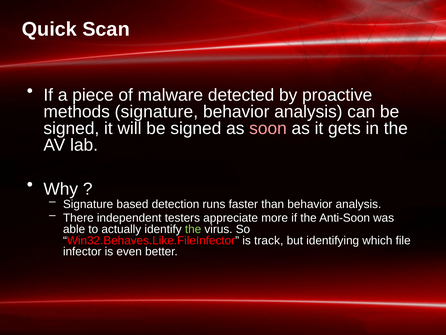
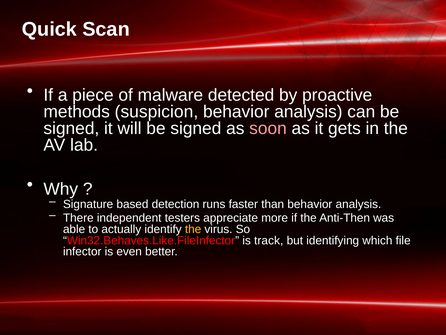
methods signature: signature -> suspicion (156, 112)
Anti-Soon: Anti-Soon -> Anti-Then (345, 218)
the colour: light green -> yellow (193, 229)
